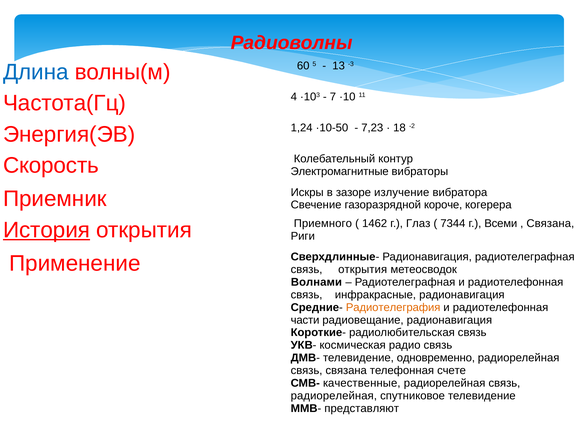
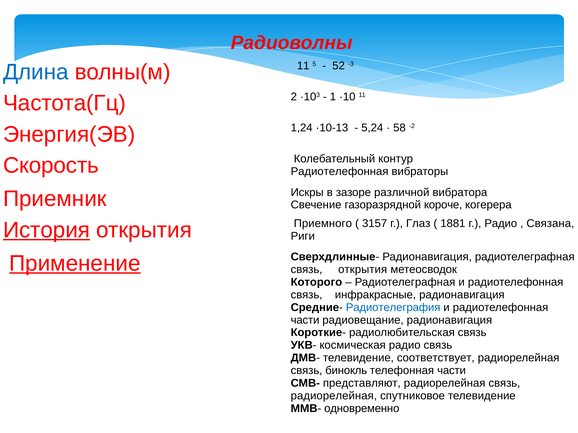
волны(м 60: 60 -> 11 (303, 66)
13: 13 -> 52 (339, 66)
4: 4 -> 2 (294, 97)
7: 7 -> 1 (333, 97)
·10-50: ·10-50 -> ·10-13 (332, 128)
7,23: 7,23 -> 5,24 (372, 128)
18: 18 -> 58 (399, 128)
Электромагнитные: Электромагнитные -> Радиотелефонная (340, 172)
излучение: излучение -> различной (402, 193)
1462: 1462 -> 3157 (375, 224)
7344: 7344 -> 1881 (453, 224)
г Всеми: Всеми -> Радио (501, 224)
Применение underline: none -> present (75, 264)
Волнами: Волнами -> Которого (316, 282)
Радиотелеграфия colour: orange -> blue (393, 308)
одновременно: одновременно -> соответствует (436, 358)
связь связана: связана -> бинокль (346, 371)
телефонная счете: счете -> части (452, 371)
качественные: качественные -> представляют (362, 384)
представляют: представляют -> одновременно (362, 409)
